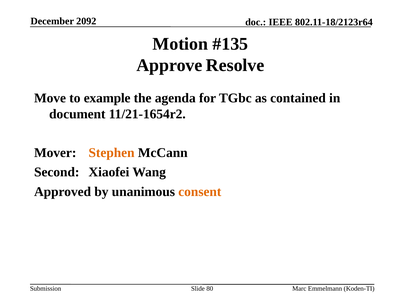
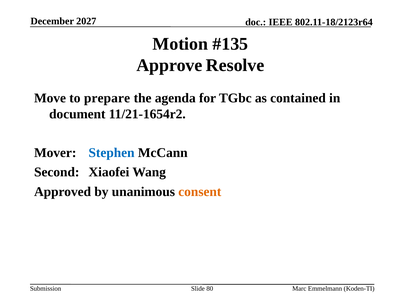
2092: 2092 -> 2027 (86, 21)
example: example -> prepare (107, 98)
Stephen colour: orange -> blue (112, 153)
